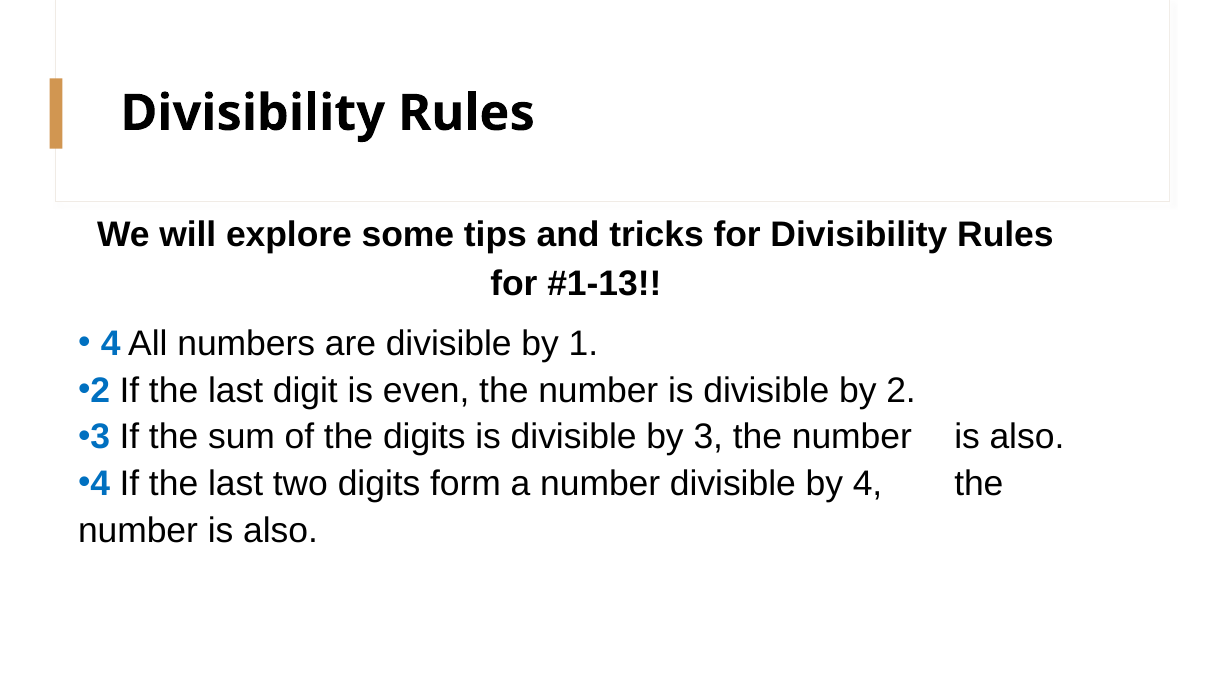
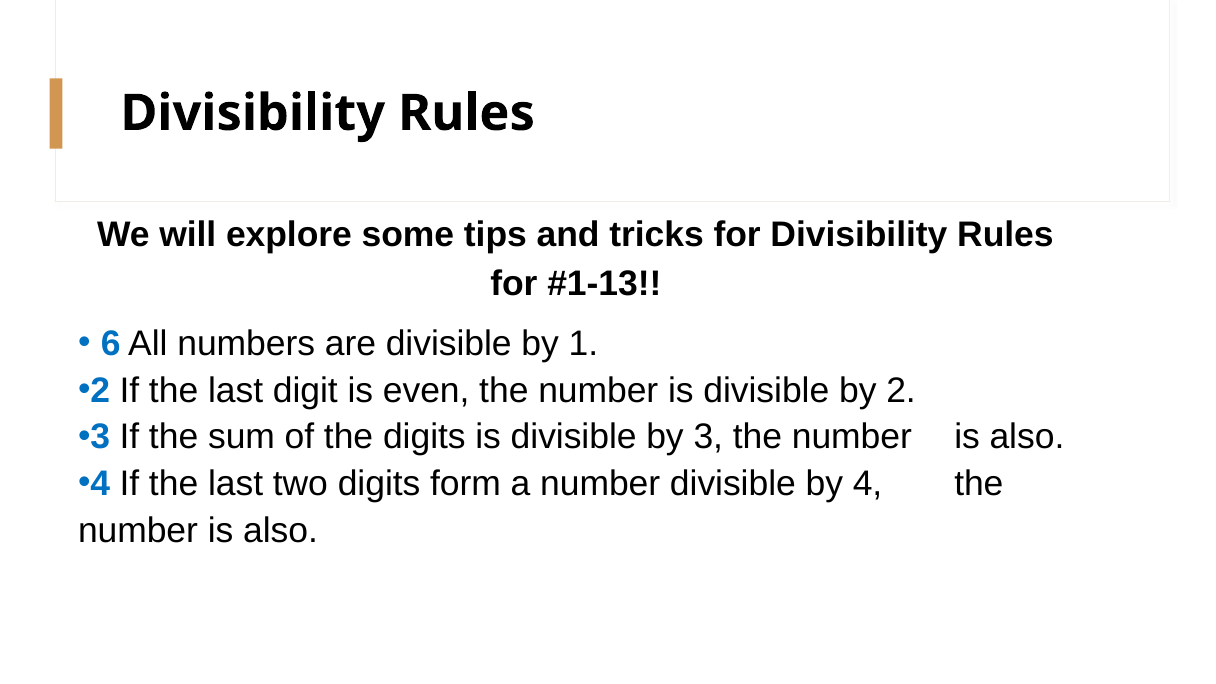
4: 4 -> 6 (111, 344)
